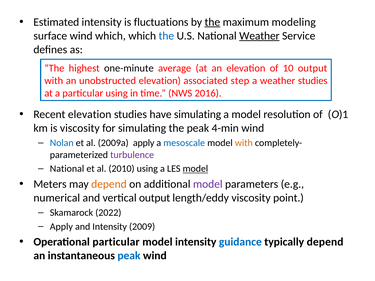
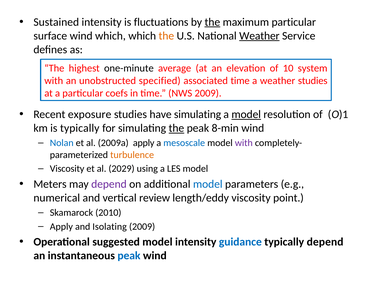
Estimated: Estimated -> Sustained (56, 22)
maximum modeling: modeling -> particular (294, 22)
the colour: blue -> orange (166, 36)
10 output: output -> system (313, 68)
unobstructed elevation: elevation -> specified (160, 81)
associated step: step -> time (240, 81)
particular using: using -> coefs (117, 93)
NWS 2016: 2016 -> 2009 (208, 93)
Recent elevation: elevation -> exposure (90, 115)
model underline: none -> present (246, 115)
is viscosity: viscosity -> typically (80, 128)
the underline: none -> present (176, 128)
4-min: 4-min -> 8-min (225, 128)
with colour: orange -> purple (244, 143)
turbulence colour: purple -> orange (132, 155)
National: National -> Viscosity (67, 169)
2010: 2010 -> 2029 (122, 169)
model underline: present -> none (195, 169)
depend colour: orange -> purple (109, 184)
model colour: purple -> blue (208, 184)
vertical output: output -> review (155, 198)
2022: 2022 -> 2010 (108, 213)
and Intensity: Intensity -> Isolating (110, 227)
Operational particular: particular -> suggested (116, 242)
